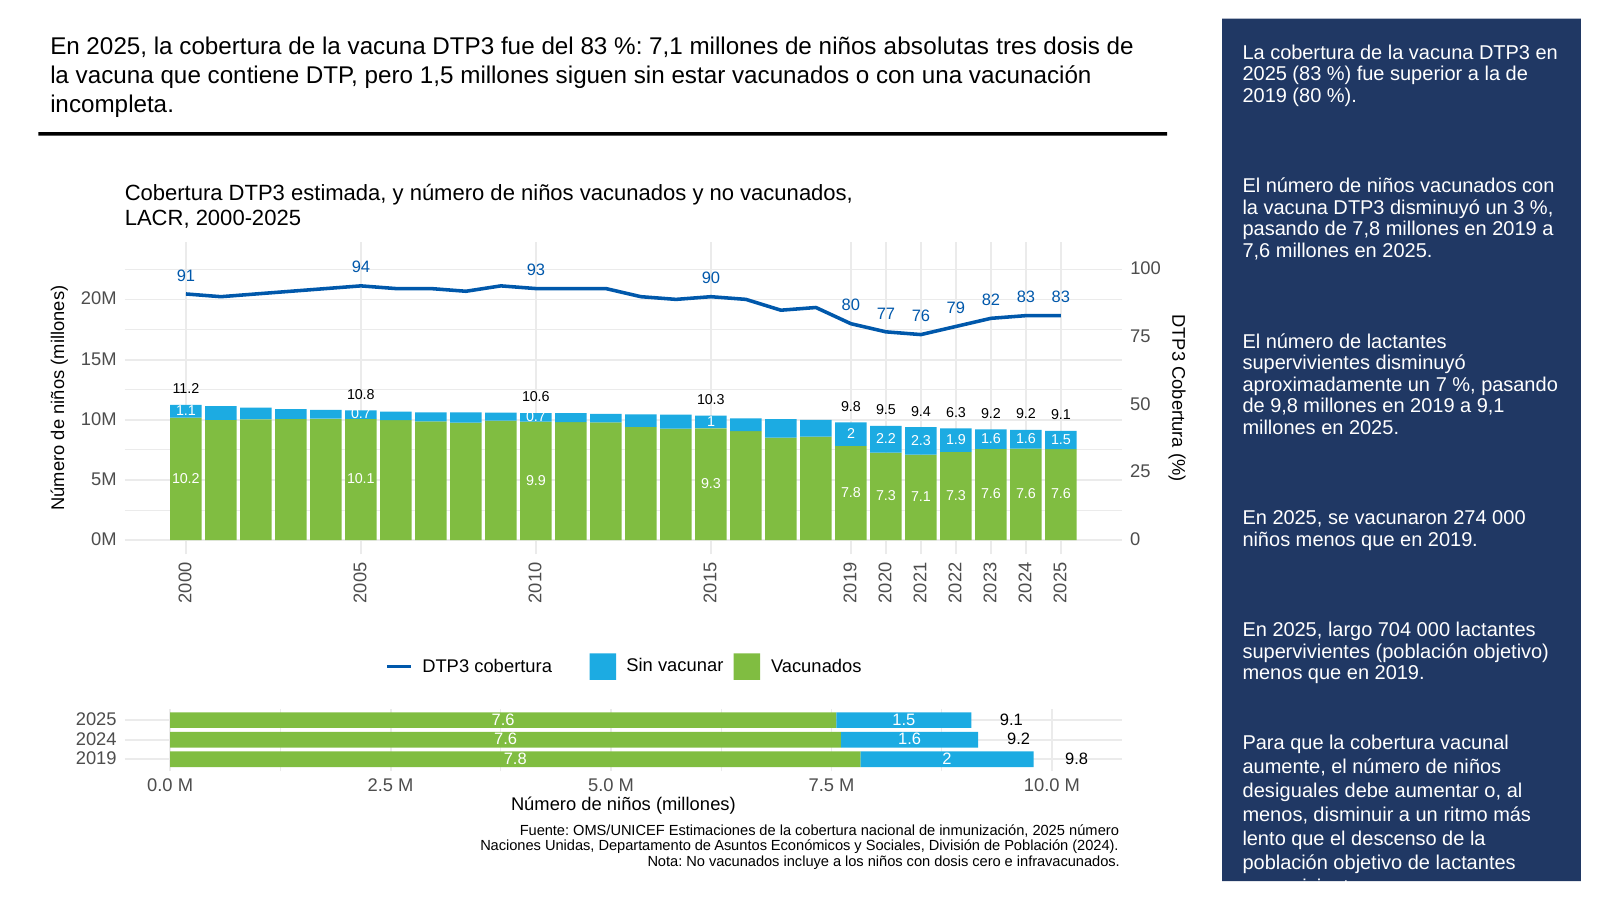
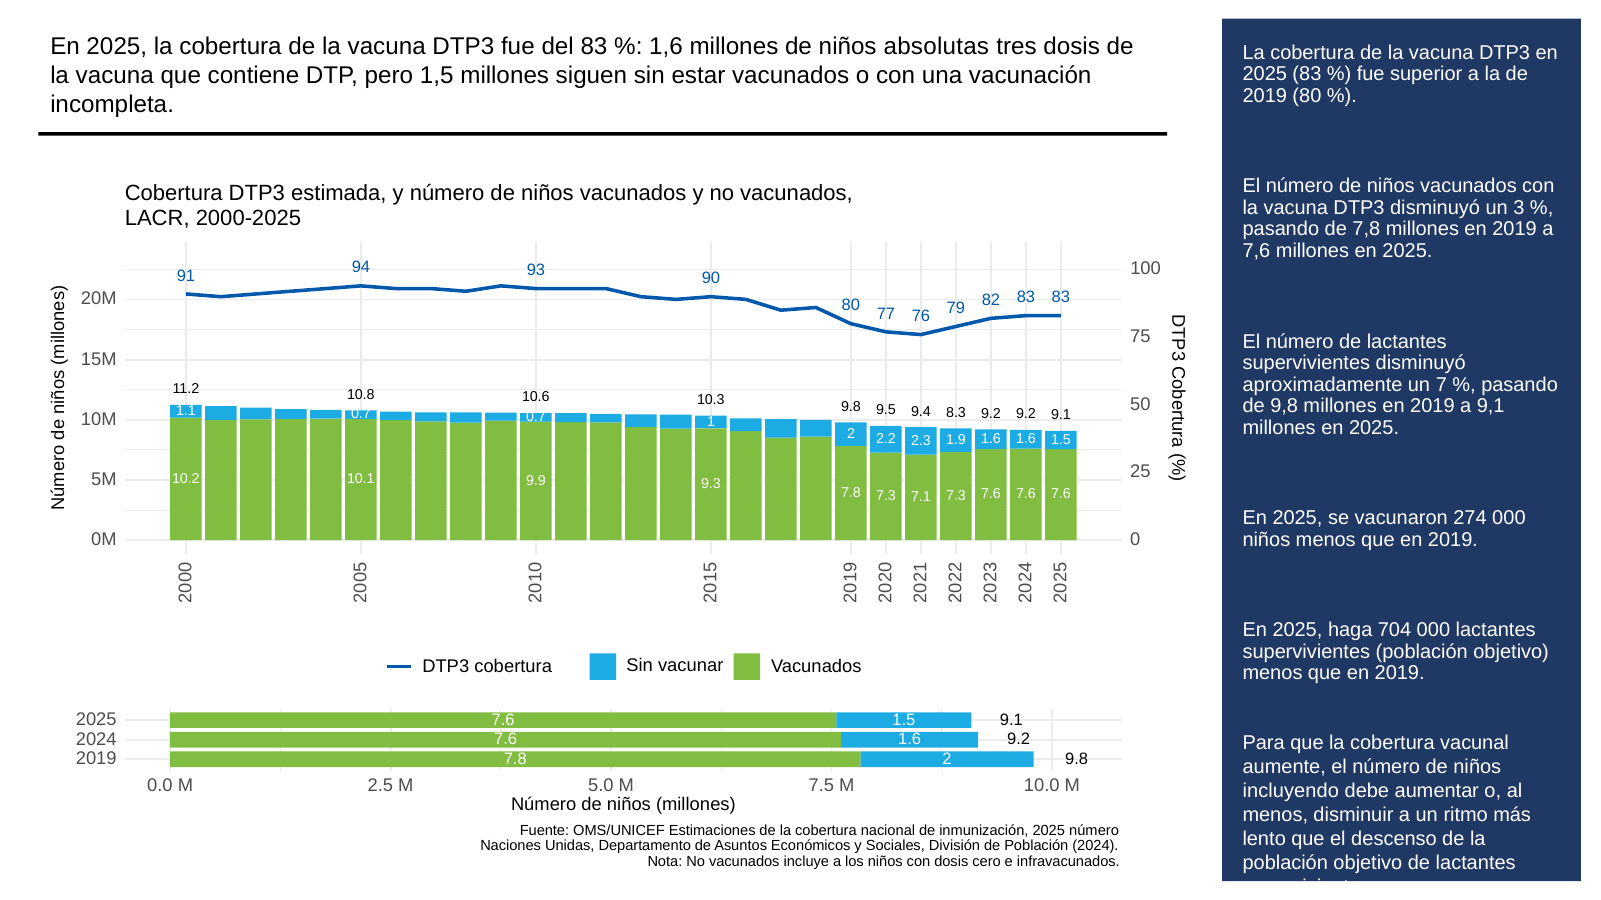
7,1: 7,1 -> 1,6 (666, 46)
6.3: 6.3 -> 8.3 (956, 413)
largo: largo -> haga (1350, 631)
desiguales: desiguales -> incluyendo (1291, 791)
